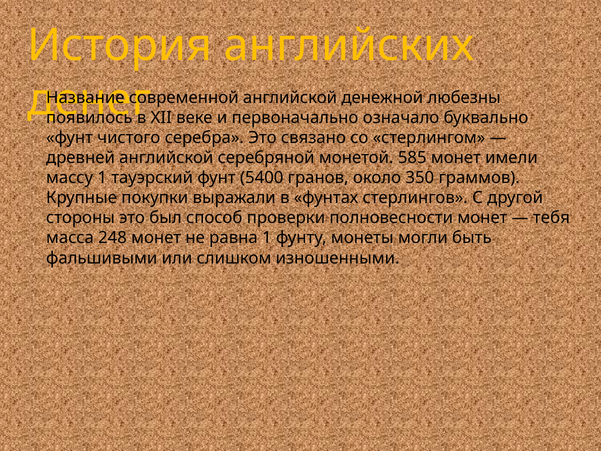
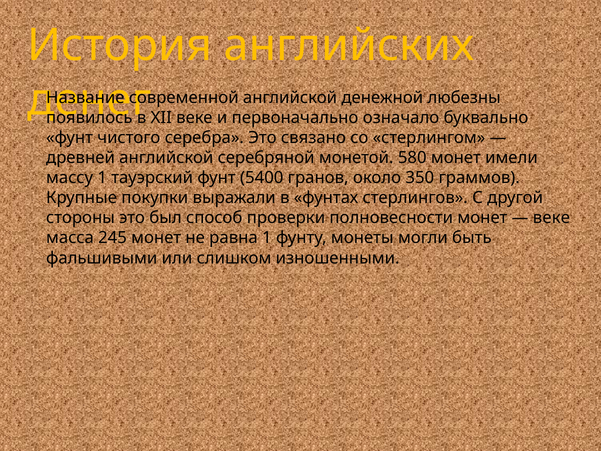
585: 585 -> 580 (412, 158)
тебя: тебя -> веке (551, 218)
248: 248 -> 245 (113, 238)
